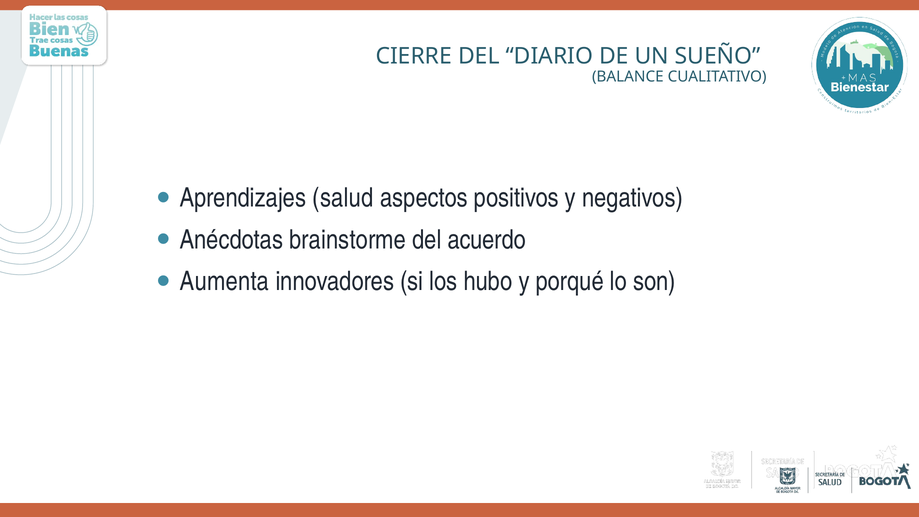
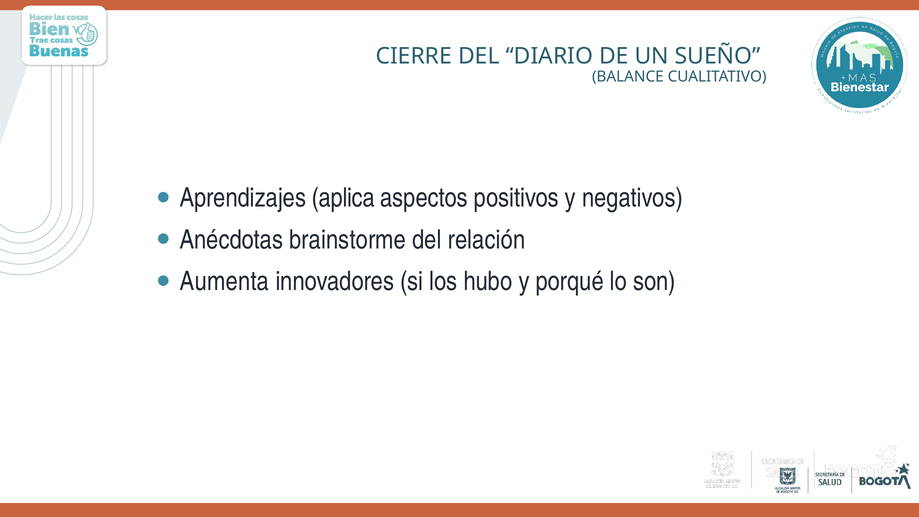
salud: salud -> aplica (343, 198)
acuerdo: acuerdo -> relación (487, 240)
